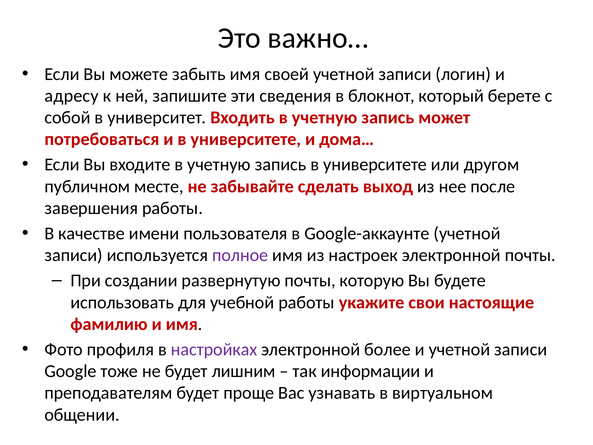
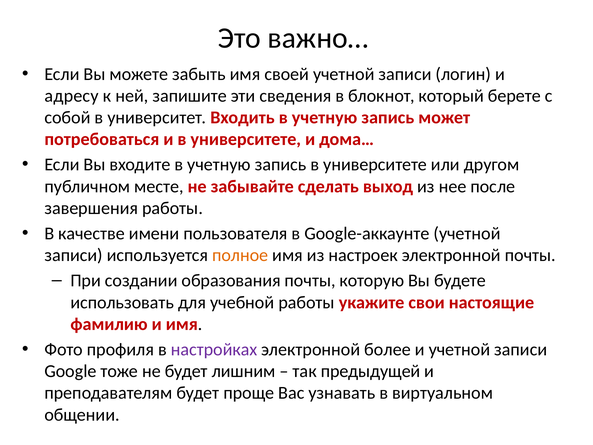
полное colour: purple -> orange (240, 255)
развернутую: развернутую -> образования (231, 280)
информации: информации -> предыдущей (371, 371)
